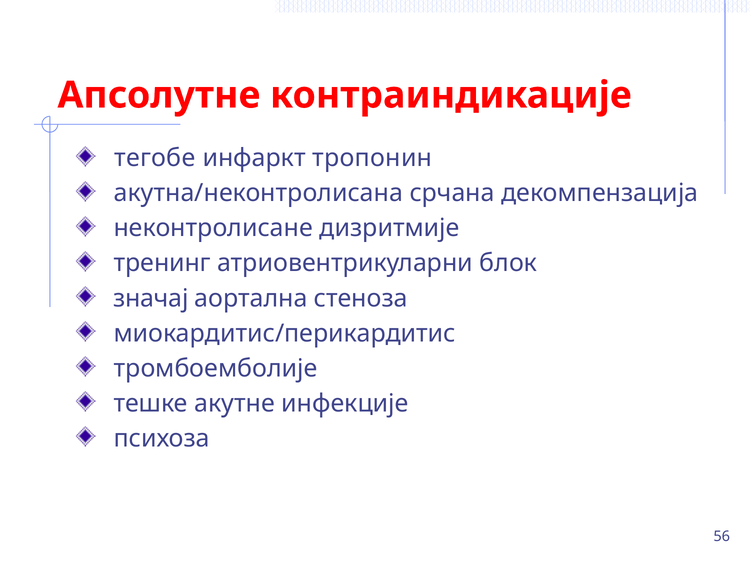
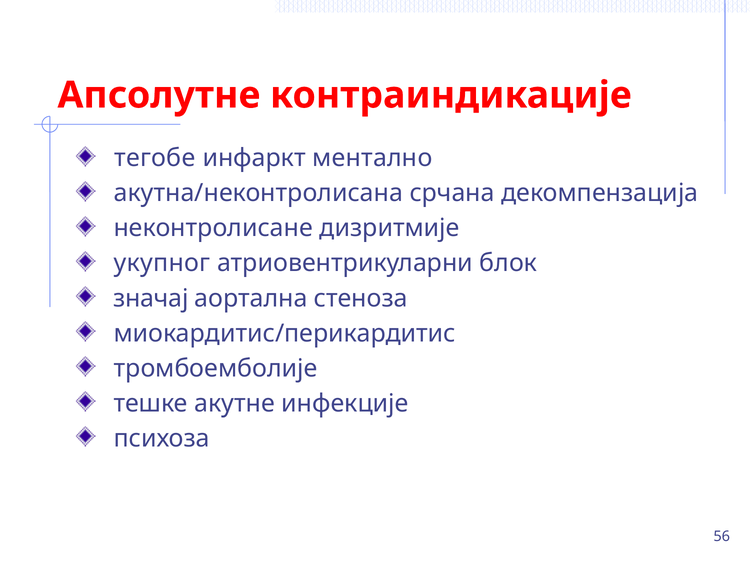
тропонин: тропонин -> ментално (372, 158)
тренинг: тренинг -> укупног (162, 263)
